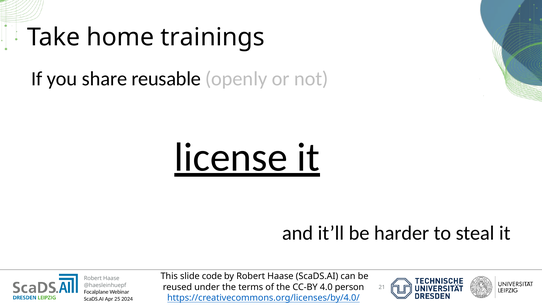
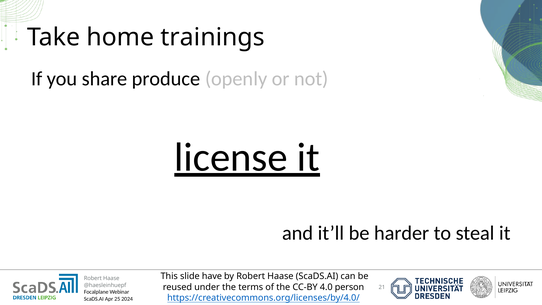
reusable: reusable -> produce (166, 79)
code: code -> have (212, 276)
